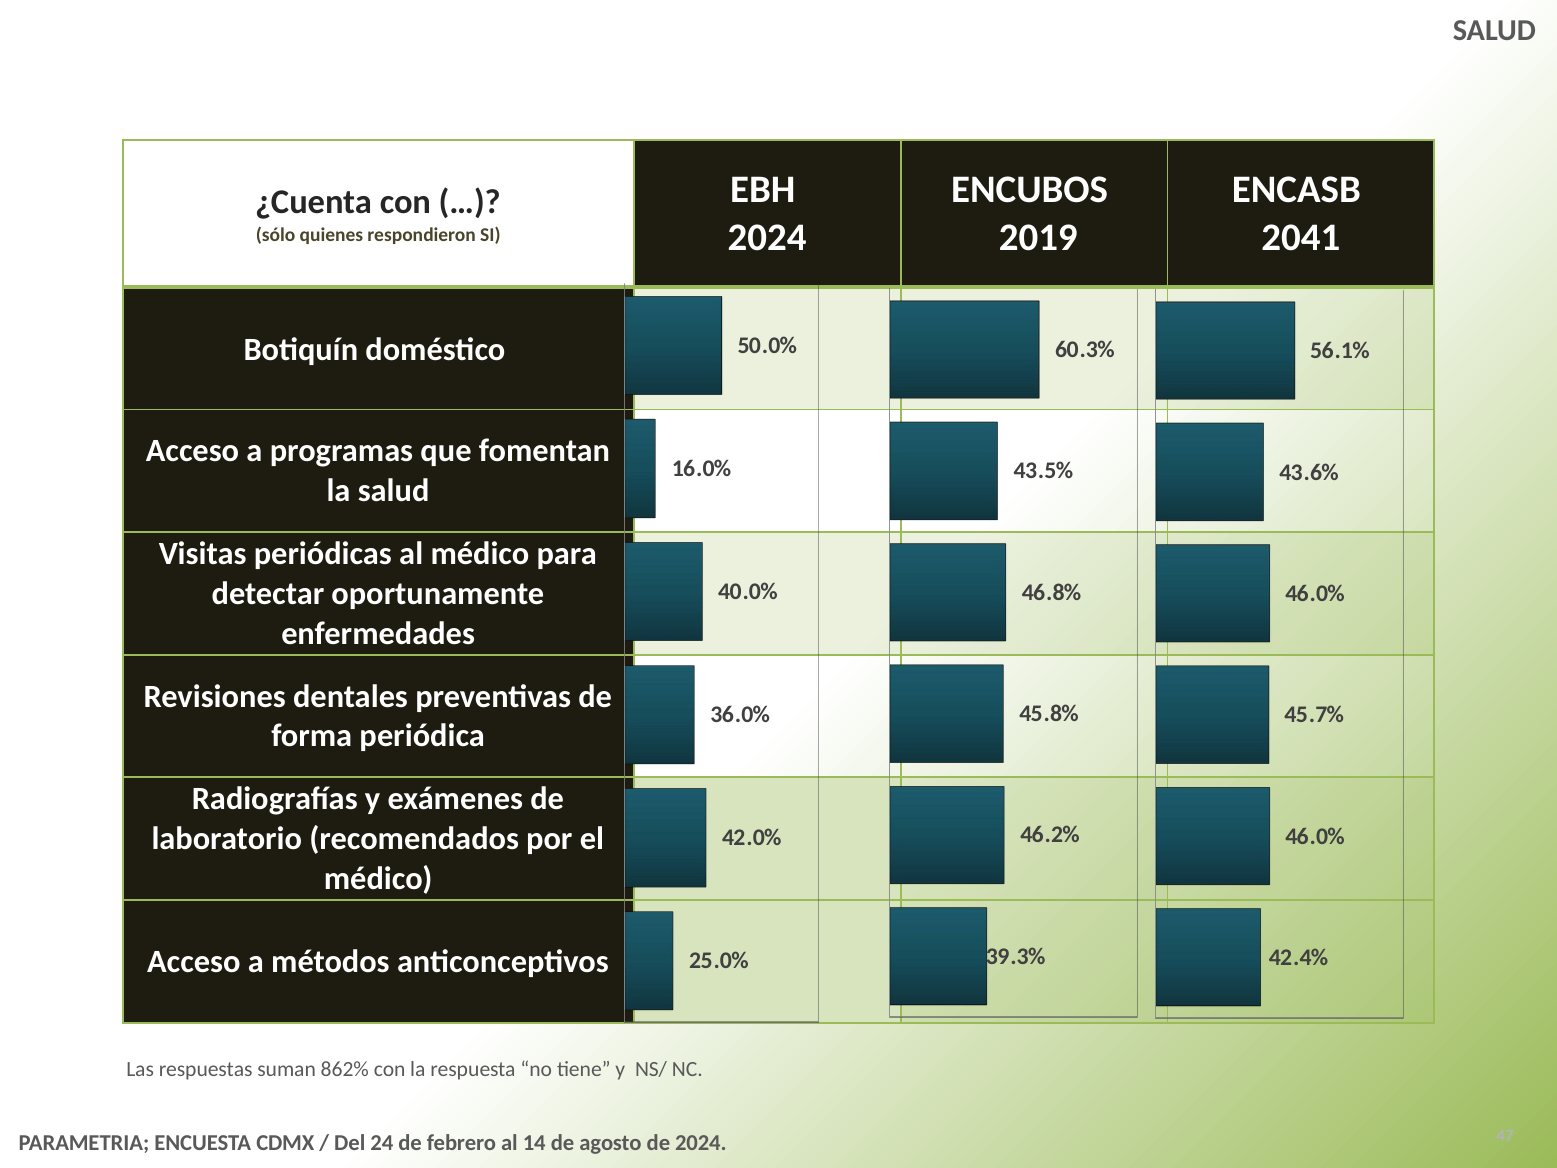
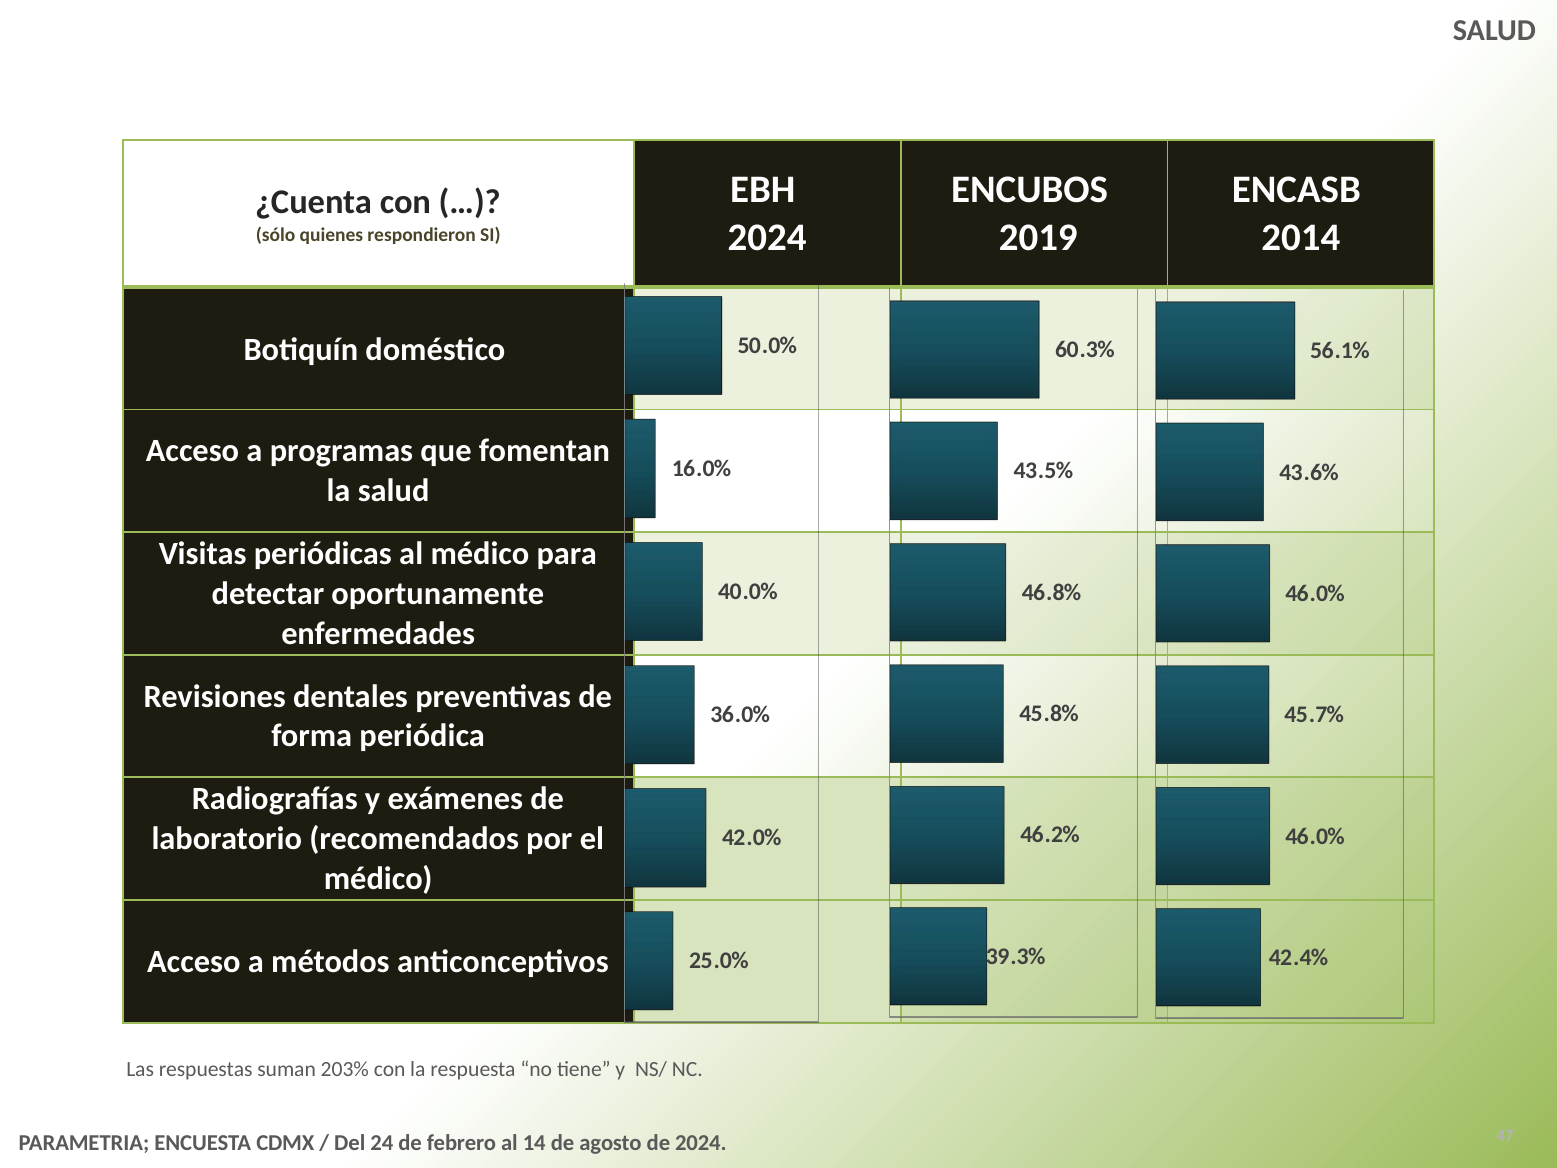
2041: 2041 -> 2014 (1301, 238)
862%: 862% -> 203% (345, 1069)
